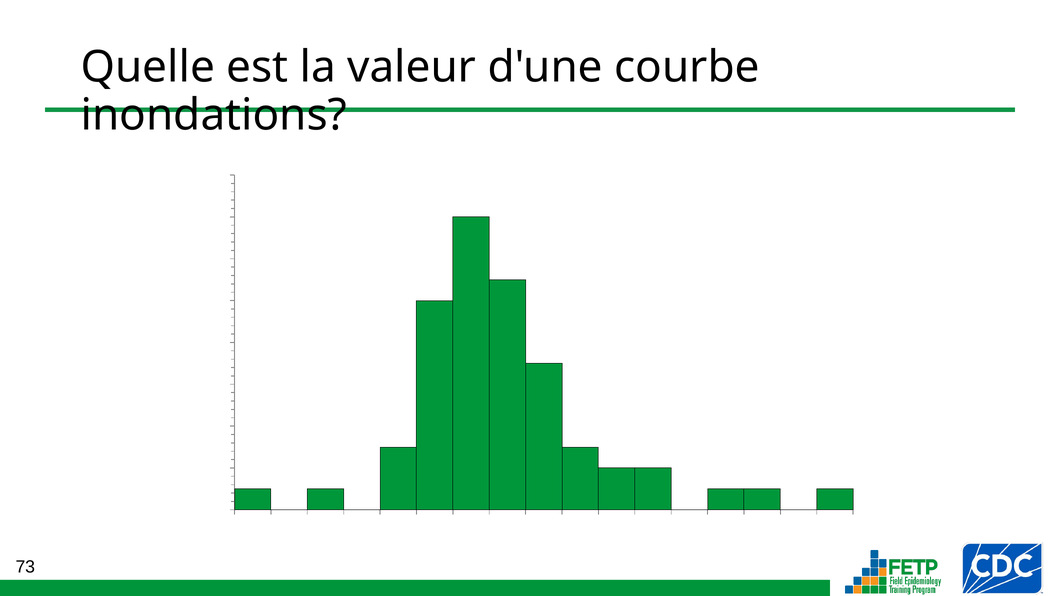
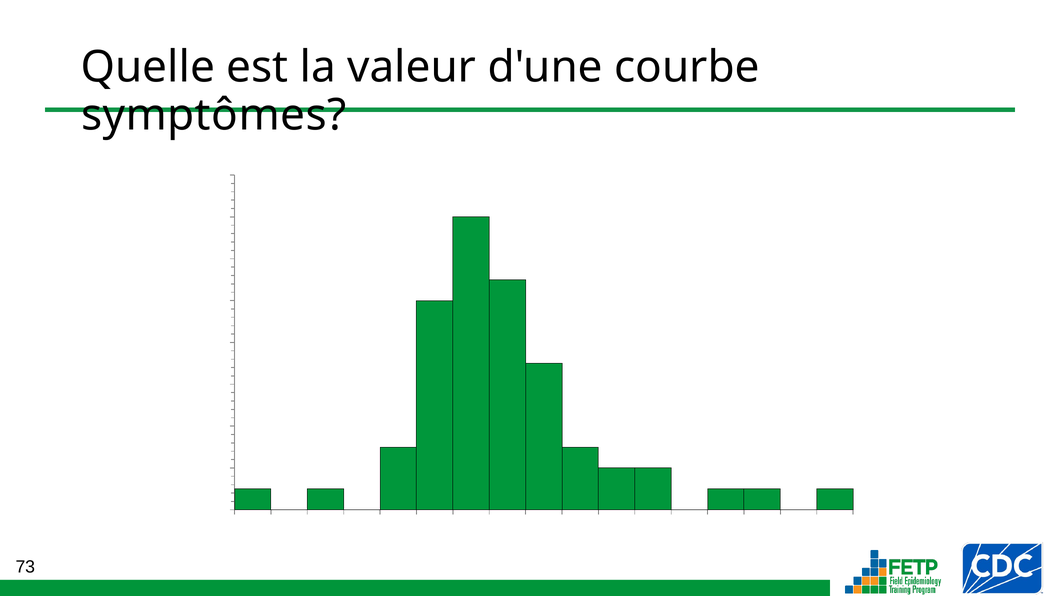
inondations: inondations -> symptômes (214, 115)
